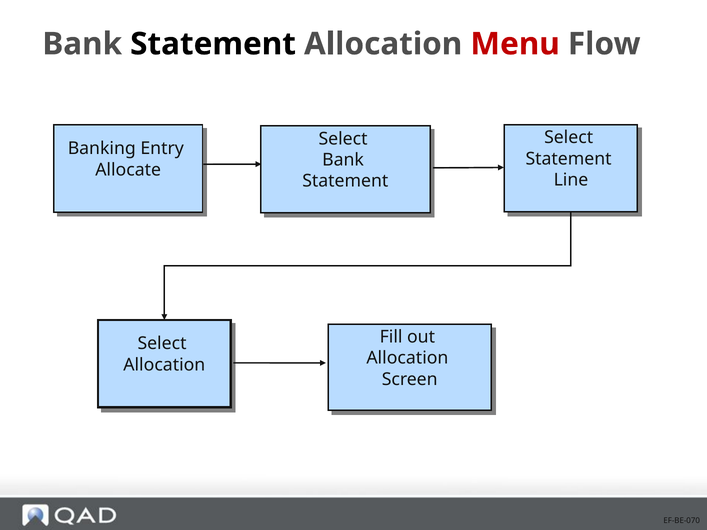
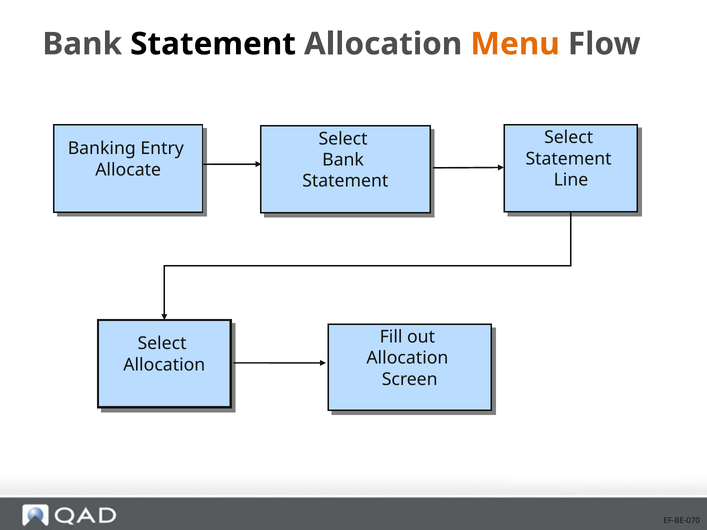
Menu colour: red -> orange (515, 44)
